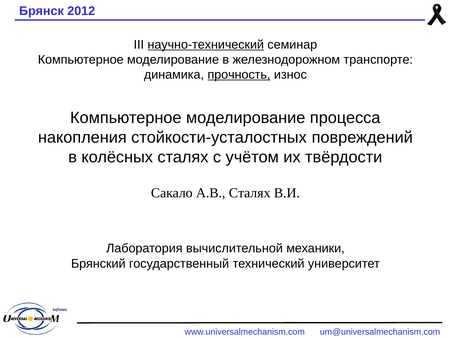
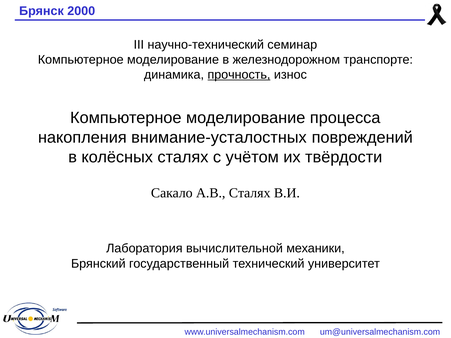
2012: 2012 -> 2000 (81, 11)
научно-технический underline: present -> none (206, 45)
стойкости-усталостных: стойкости-усталостных -> внимание-усталостных (219, 138)
